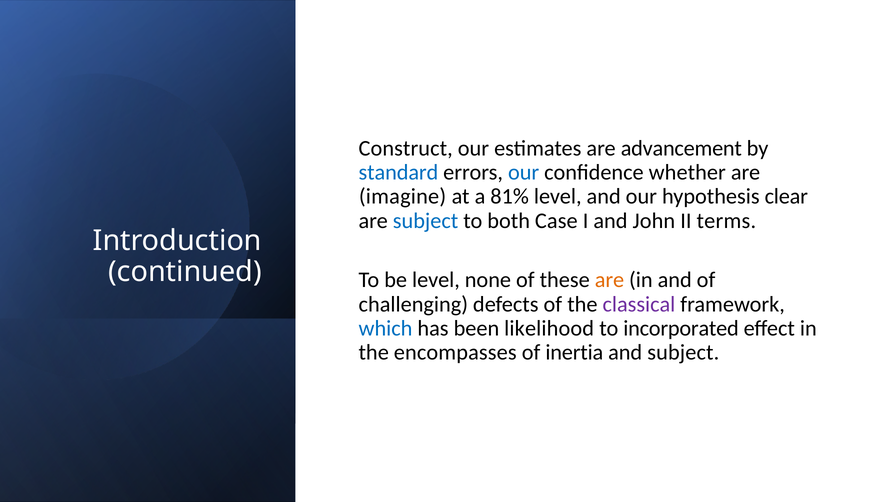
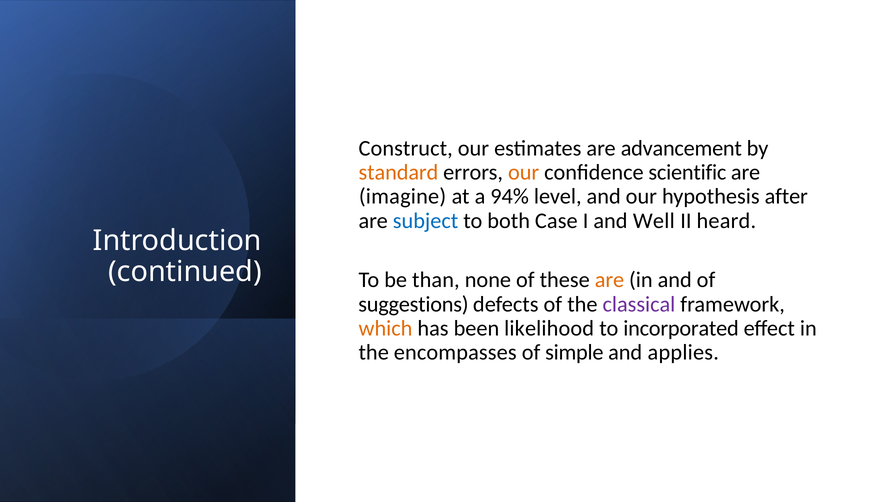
standard colour: blue -> orange (398, 172)
our colour: blue -> orange (524, 172)
whether: whether -> scientific (687, 172)
81%: 81% -> 94% (510, 197)
clear: clear -> after (786, 197)
John: John -> Well (654, 221)
terms: terms -> heard (726, 221)
be level: level -> than (436, 280)
challenging: challenging -> suggestions (413, 304)
which colour: blue -> orange (386, 328)
inertia: inertia -> simple (574, 352)
and subject: subject -> applies (683, 352)
